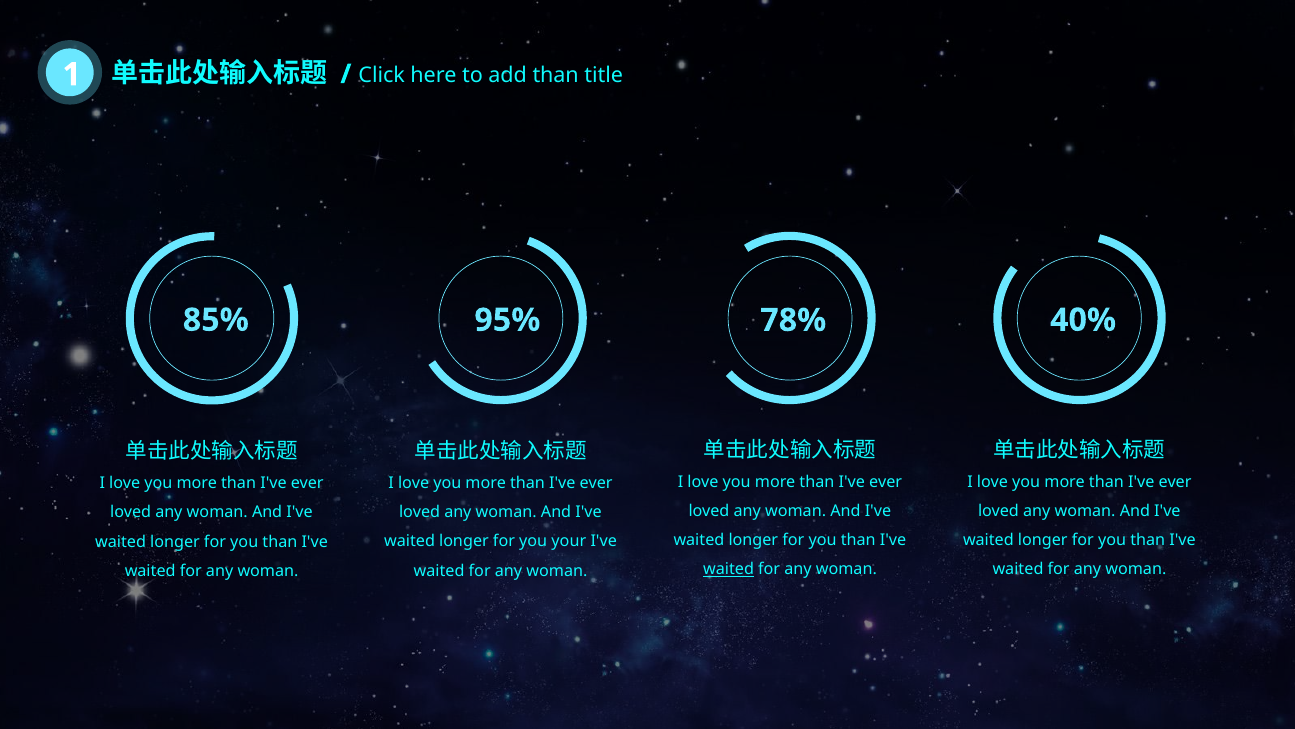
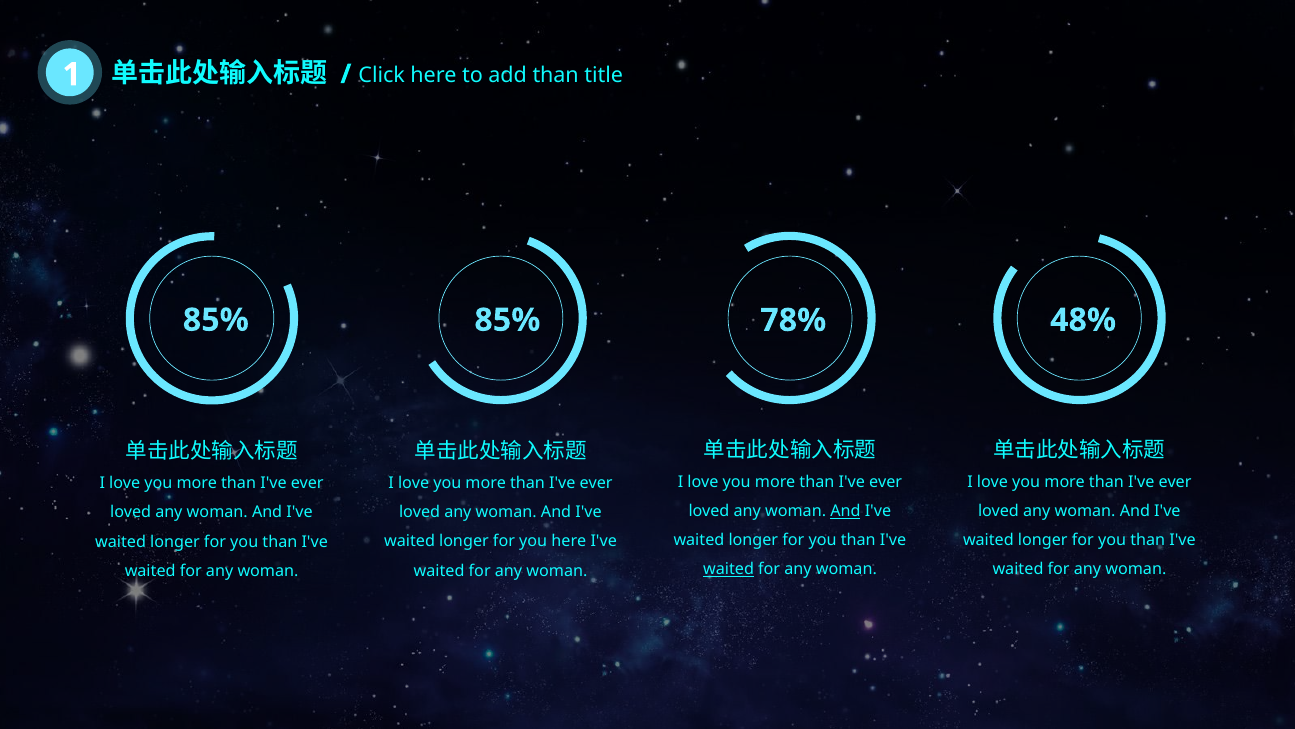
85% 95%: 95% -> 85% (507, 320)
40%: 40% -> 48% (1083, 320)
And underline: none -> present (845, 511)
you your: your -> here (569, 541)
